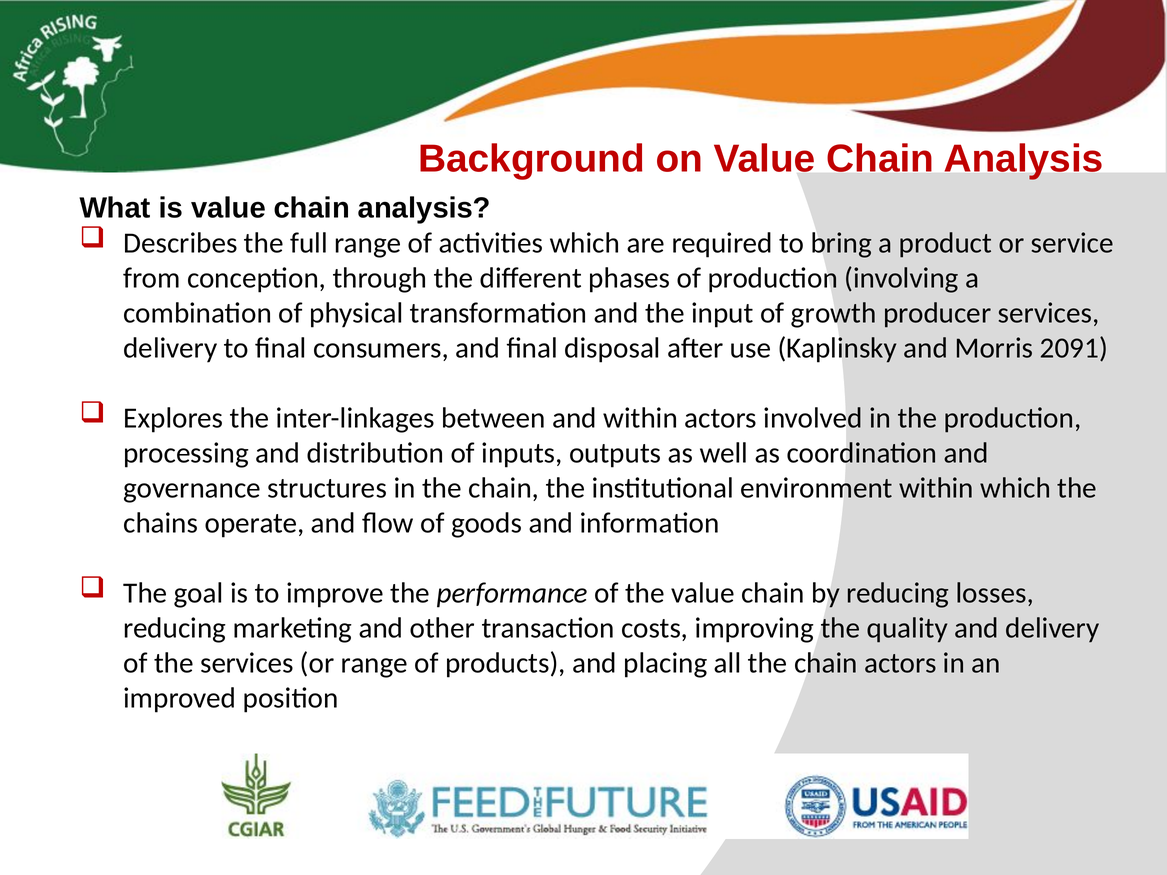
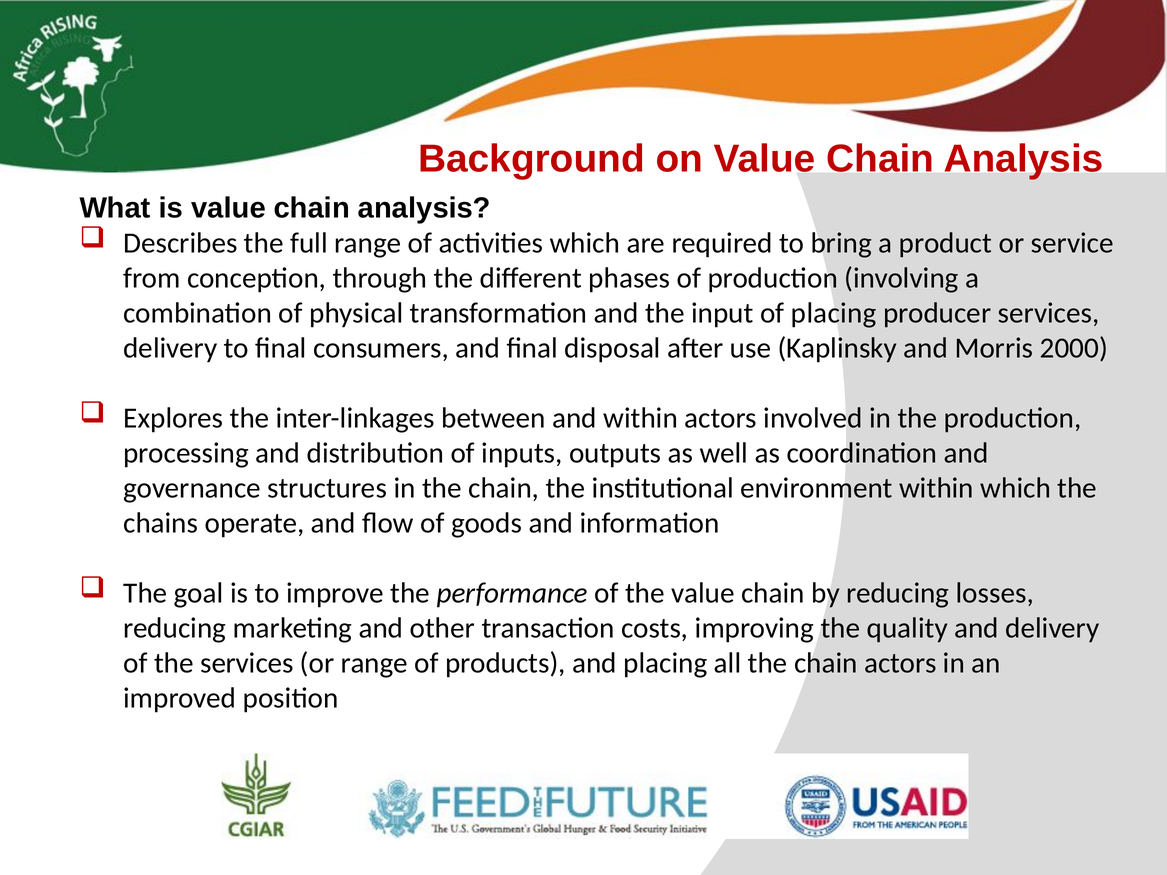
of growth: growth -> placing (834, 313)
2091: 2091 -> 2000 (1074, 348)
